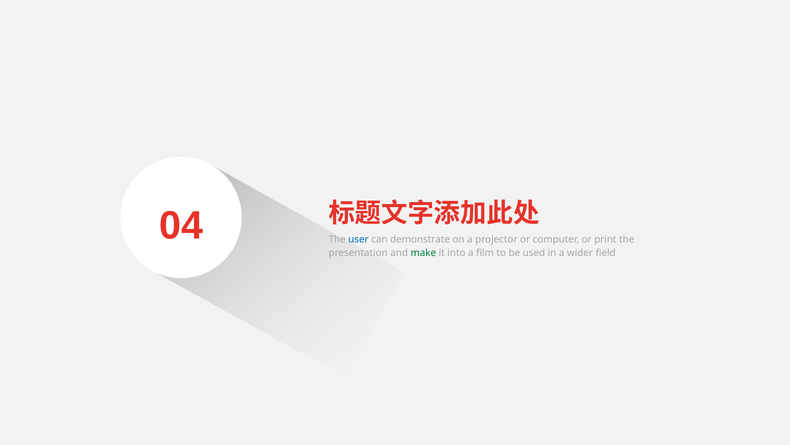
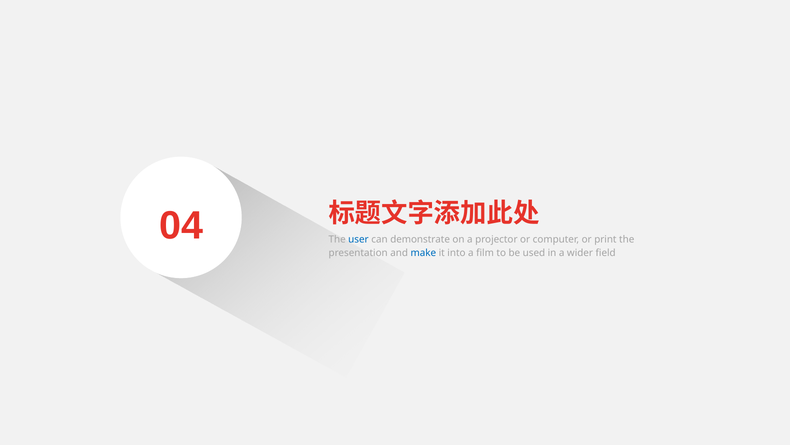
make colour: green -> blue (423, 253)
